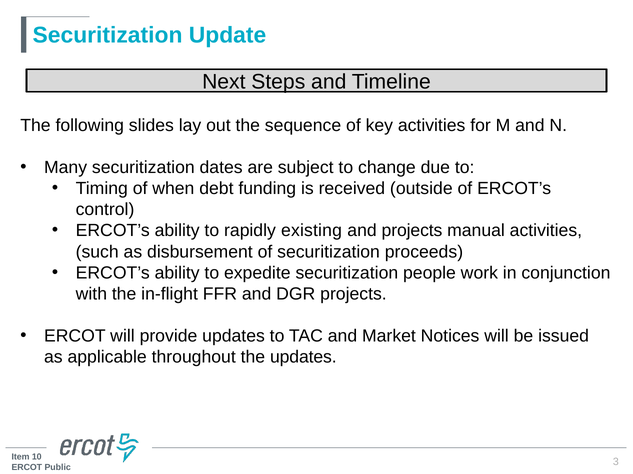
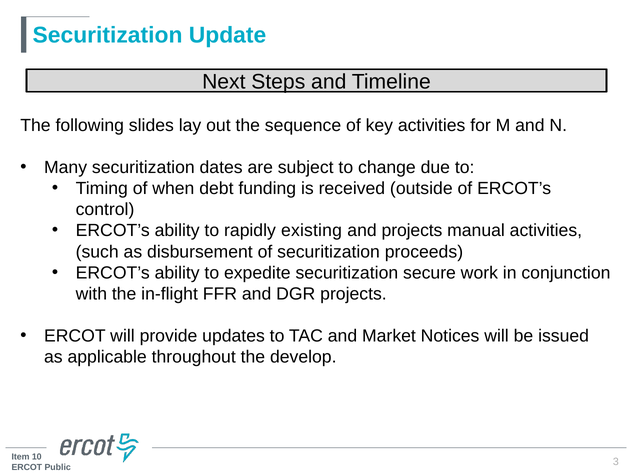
people: people -> secure (429, 273)
the updates: updates -> develop (303, 358)
